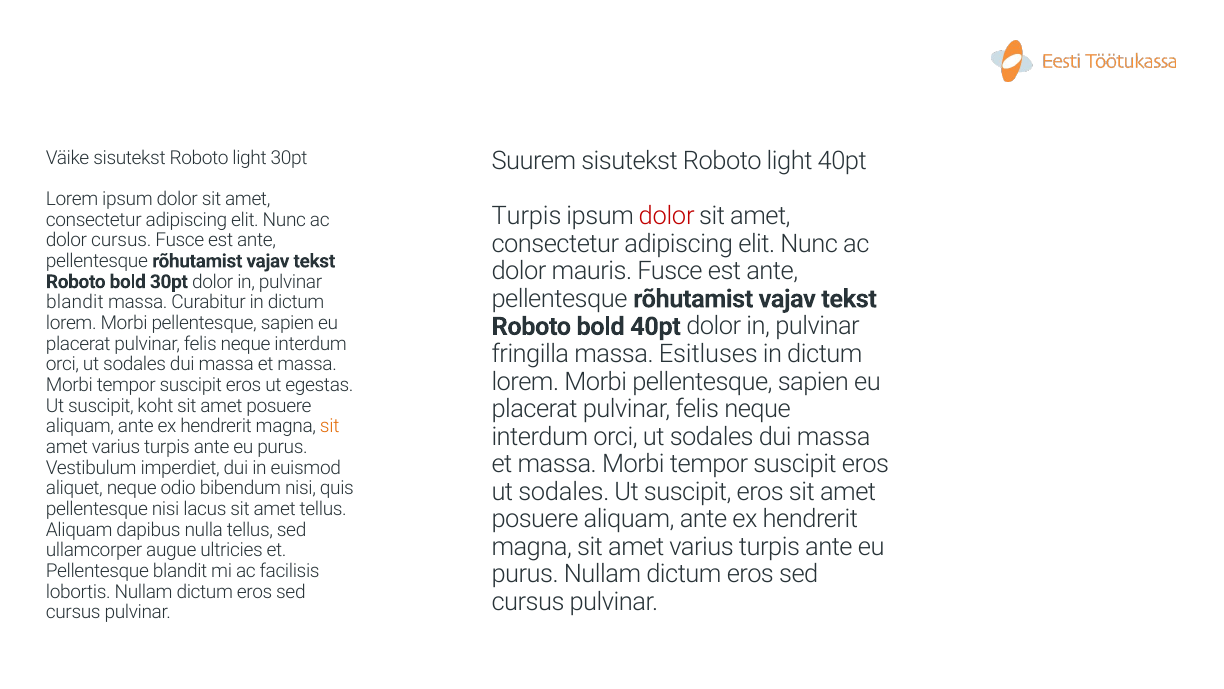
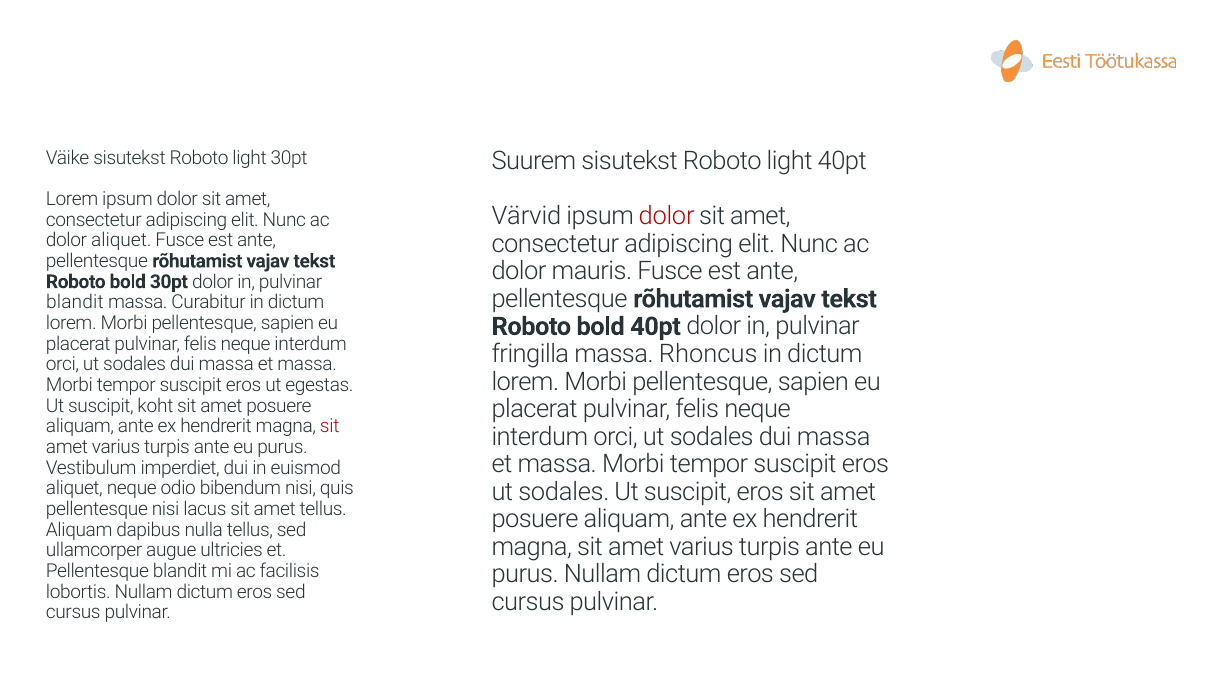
Turpis: Turpis -> Värvid (526, 216)
dolor cursus: cursus -> aliquet (121, 240)
Esitluses: Esitluses -> Rhoncus (708, 354)
sit colour: orange -> red (330, 426)
